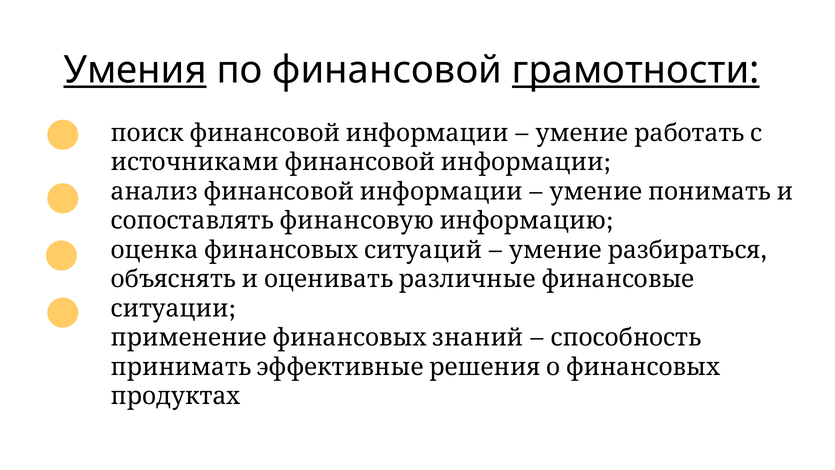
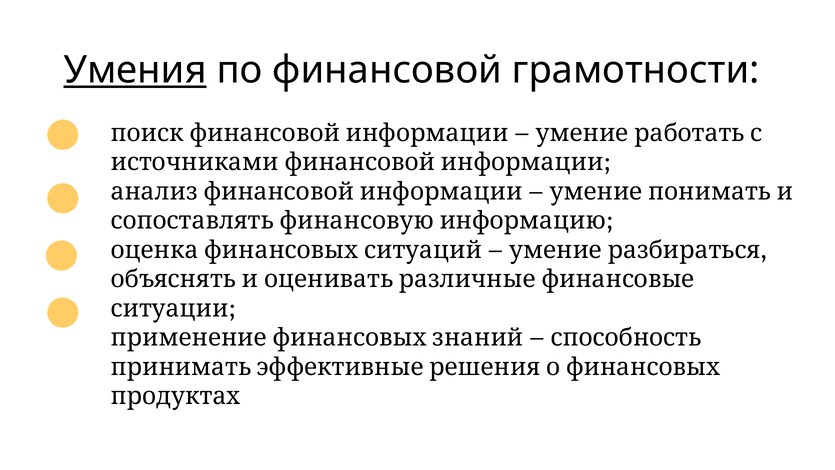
грамотности underline: present -> none (636, 70)
